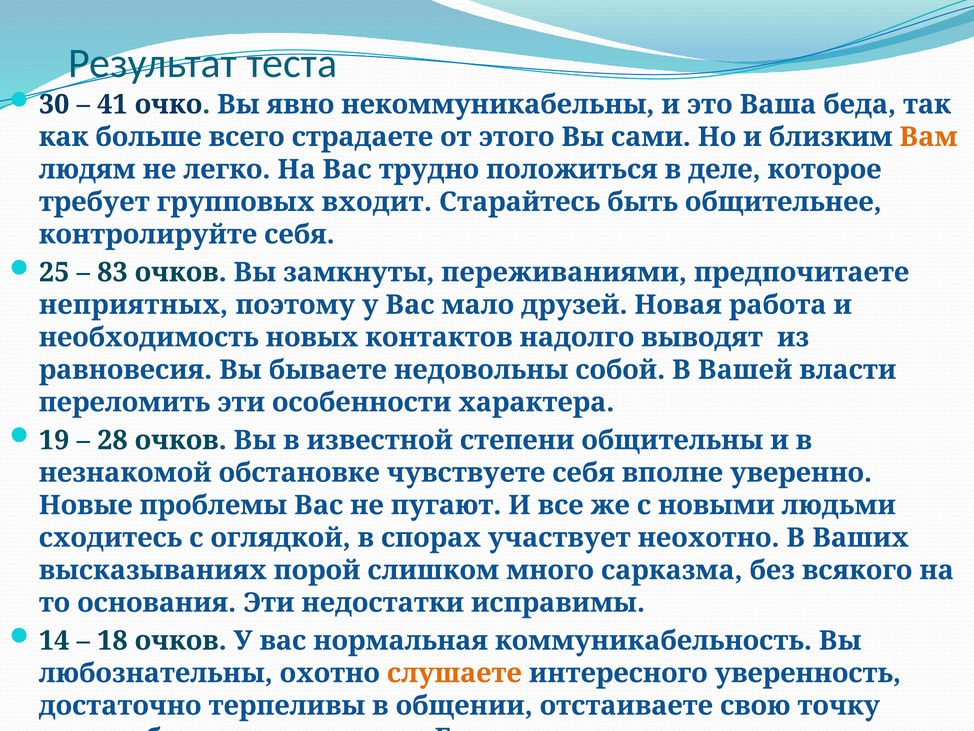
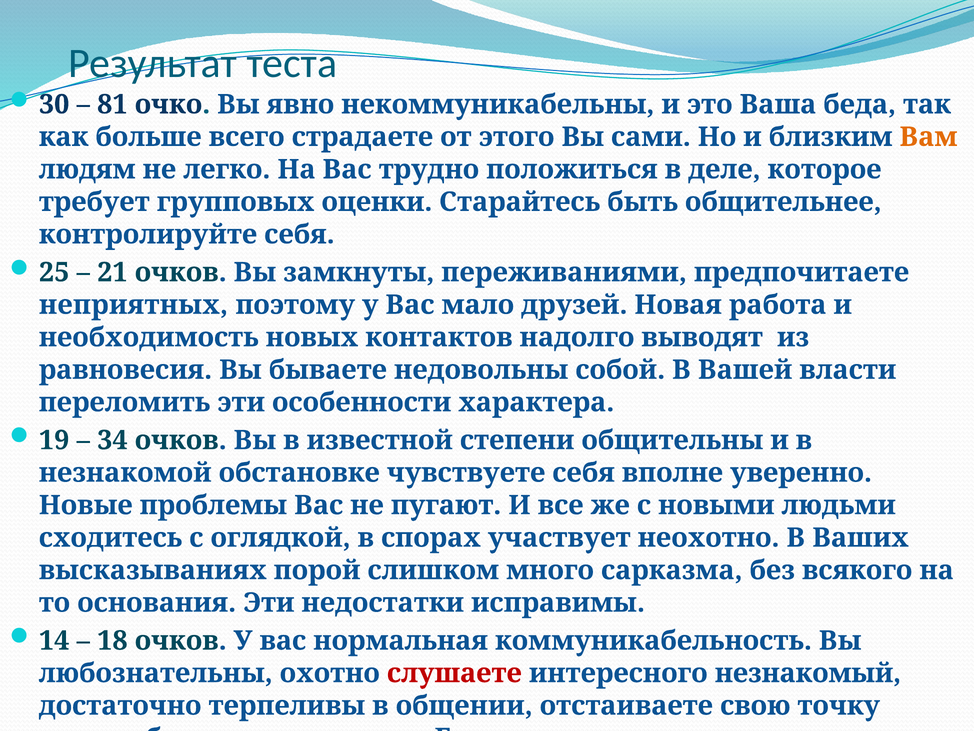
41: 41 -> 81 (112, 104)
входит: входит -> оценки (377, 202)
83: 83 -> 21 (112, 272)
28: 28 -> 34 (112, 440)
слушаете colour: orange -> red (454, 673)
уверенность: уверенность -> незнакомый (808, 673)
